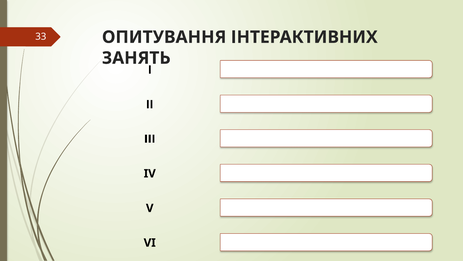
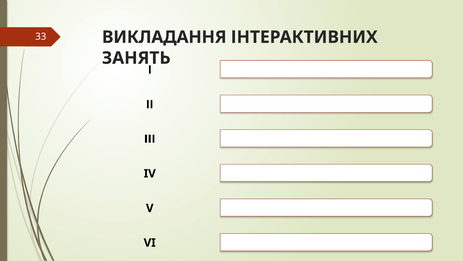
ОПИТУВАННЯ: ОПИТУВАННЯ -> ВИКЛАДАННЯ (164, 37)
